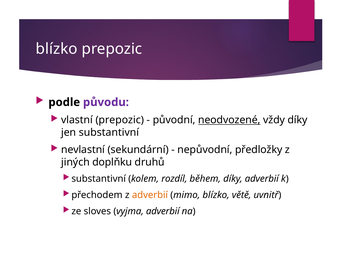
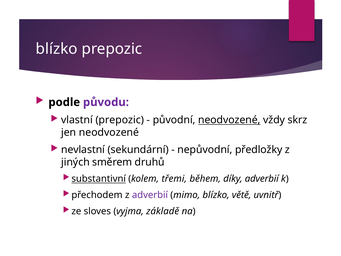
vždy díky: díky -> skrz (297, 120)
jen substantivní: substantivní -> neodvozené (109, 132)
doplňku: doplňku -> směrem (112, 162)
substantivní underline: none -> present (99, 179)
rozdíl: rozdíl -> třemi (174, 179)
adverbií colour: orange -> purple (150, 195)
vyjma adverbií: adverbií -> základě (163, 211)
